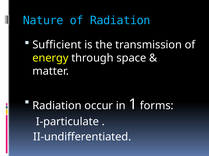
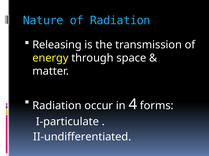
Sufficient: Sufficient -> Releasing (57, 45)
1: 1 -> 4 (133, 105)
